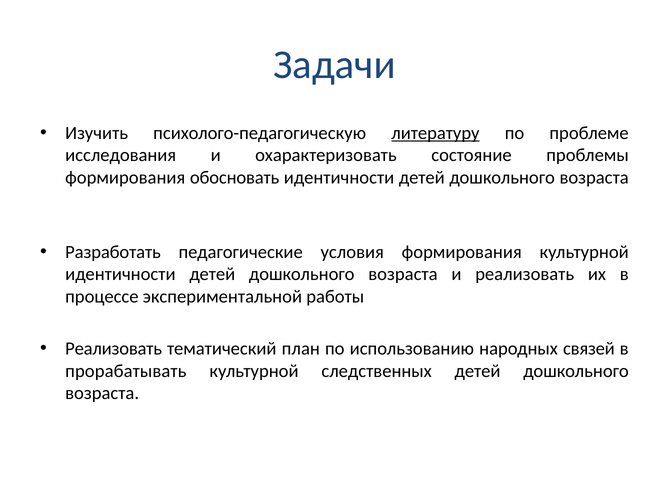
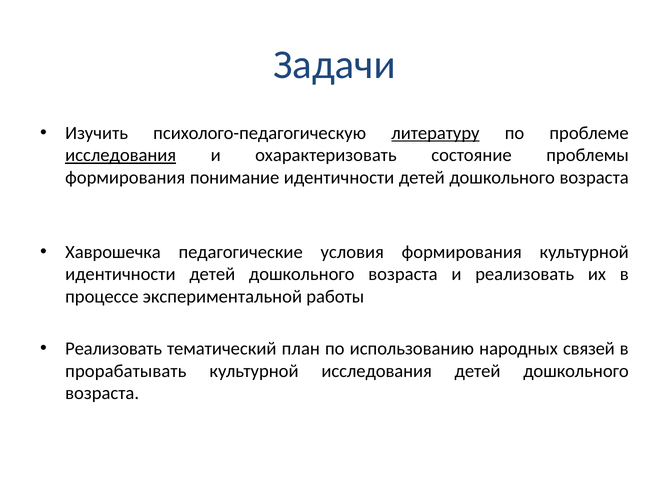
исследования underline: none -> present (121, 155)
обосновать: обосновать -> понимание (235, 177)
Разработать: Разработать -> Хаврошечка (113, 252)
культурной следственных: следственных -> исследования (377, 371)
